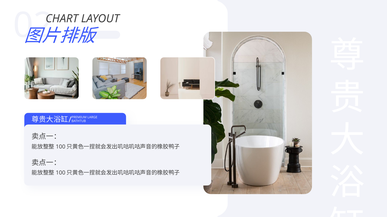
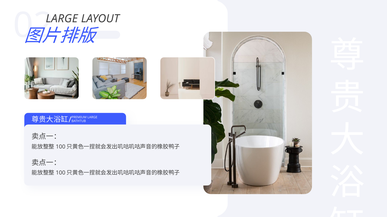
CHART: CHART -> LARGE (62, 19)
